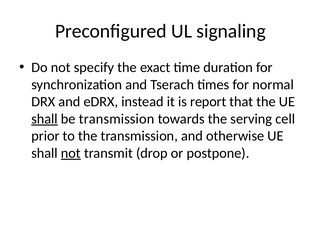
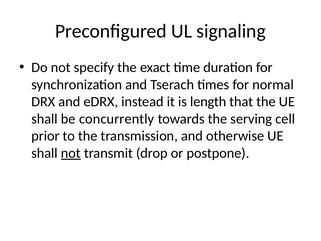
report: report -> length (208, 102)
shall underline: present -> none (45, 119)
be transmission: transmission -> concurrently (117, 119)
